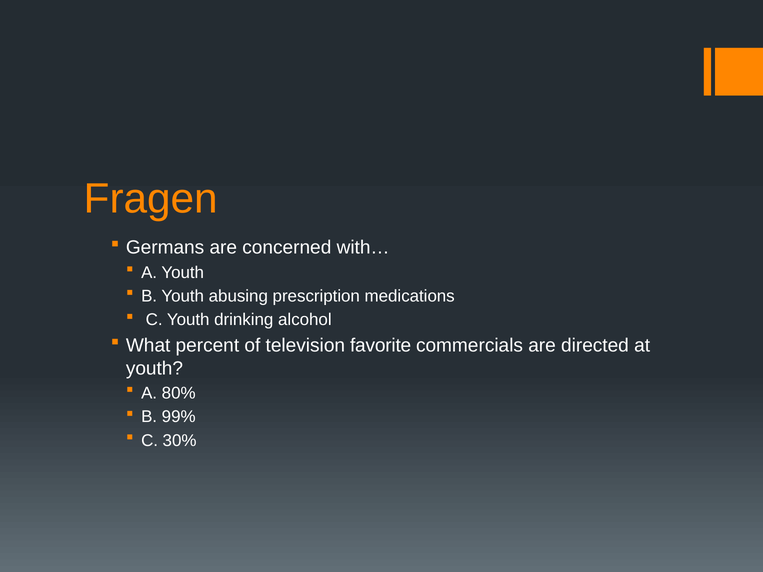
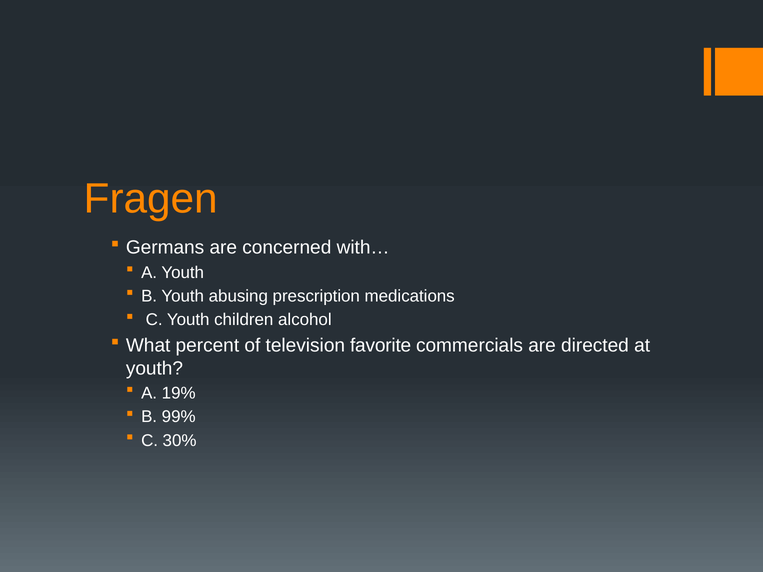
drinking: drinking -> children (244, 320)
80%: 80% -> 19% (179, 393)
